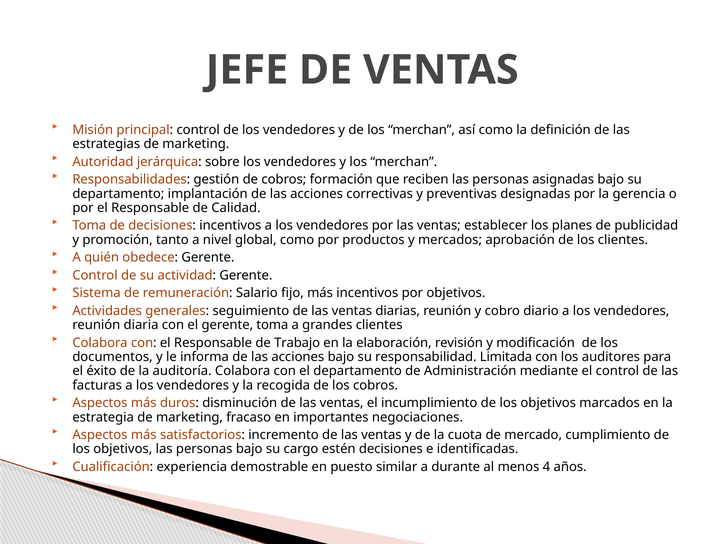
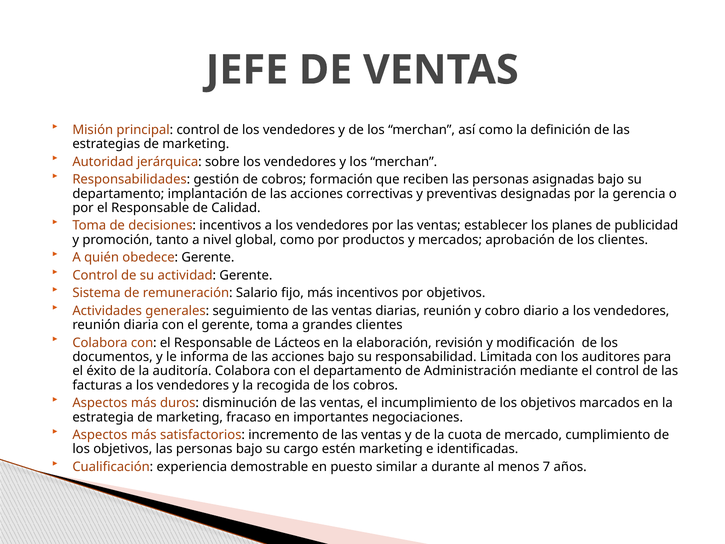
Trabajo: Trabajo -> Lácteos (297, 343)
estén decisiones: decisiones -> marketing (391, 449)
4: 4 -> 7 (546, 467)
